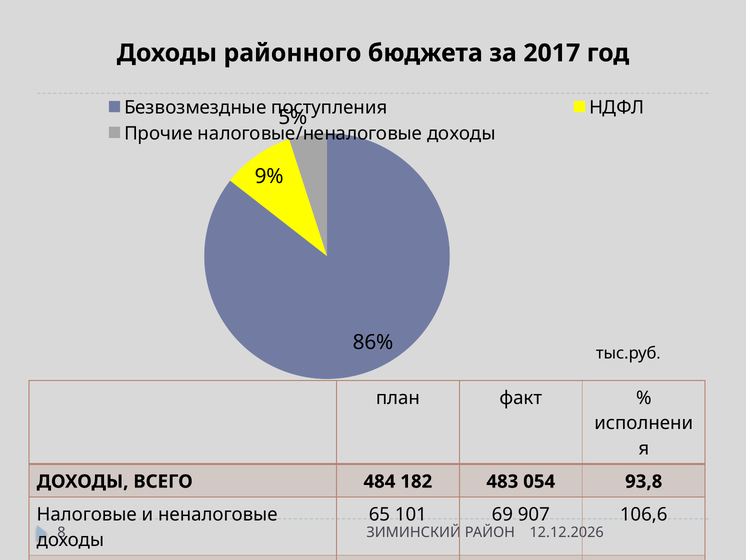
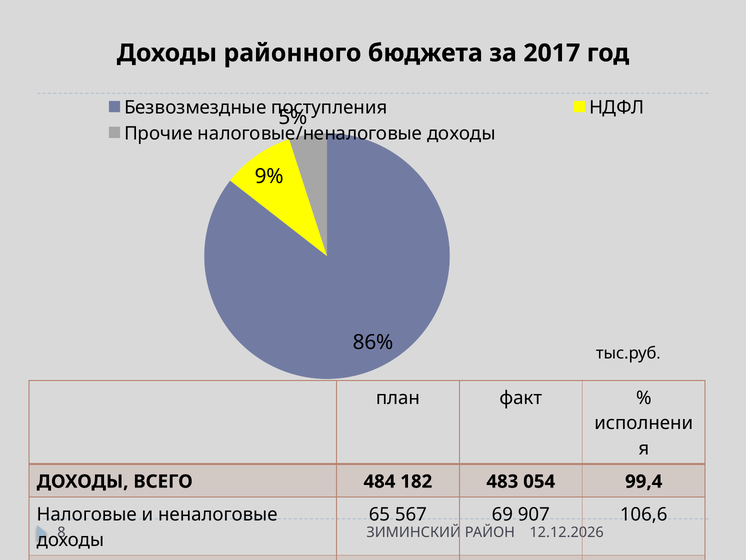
93,8: 93,8 -> 99,4 (644, 481)
101: 101 -> 567 (411, 514)
